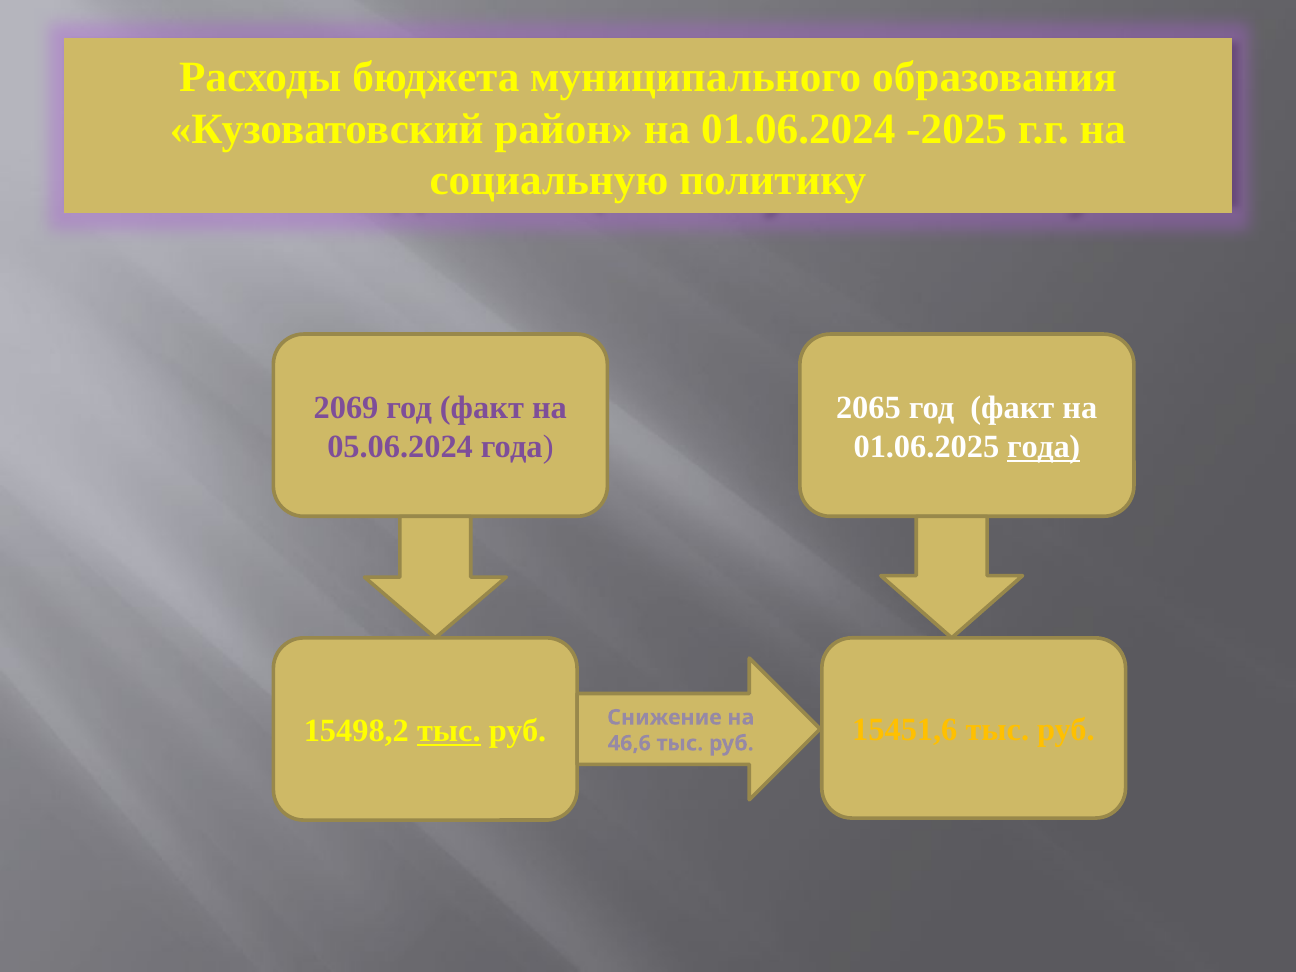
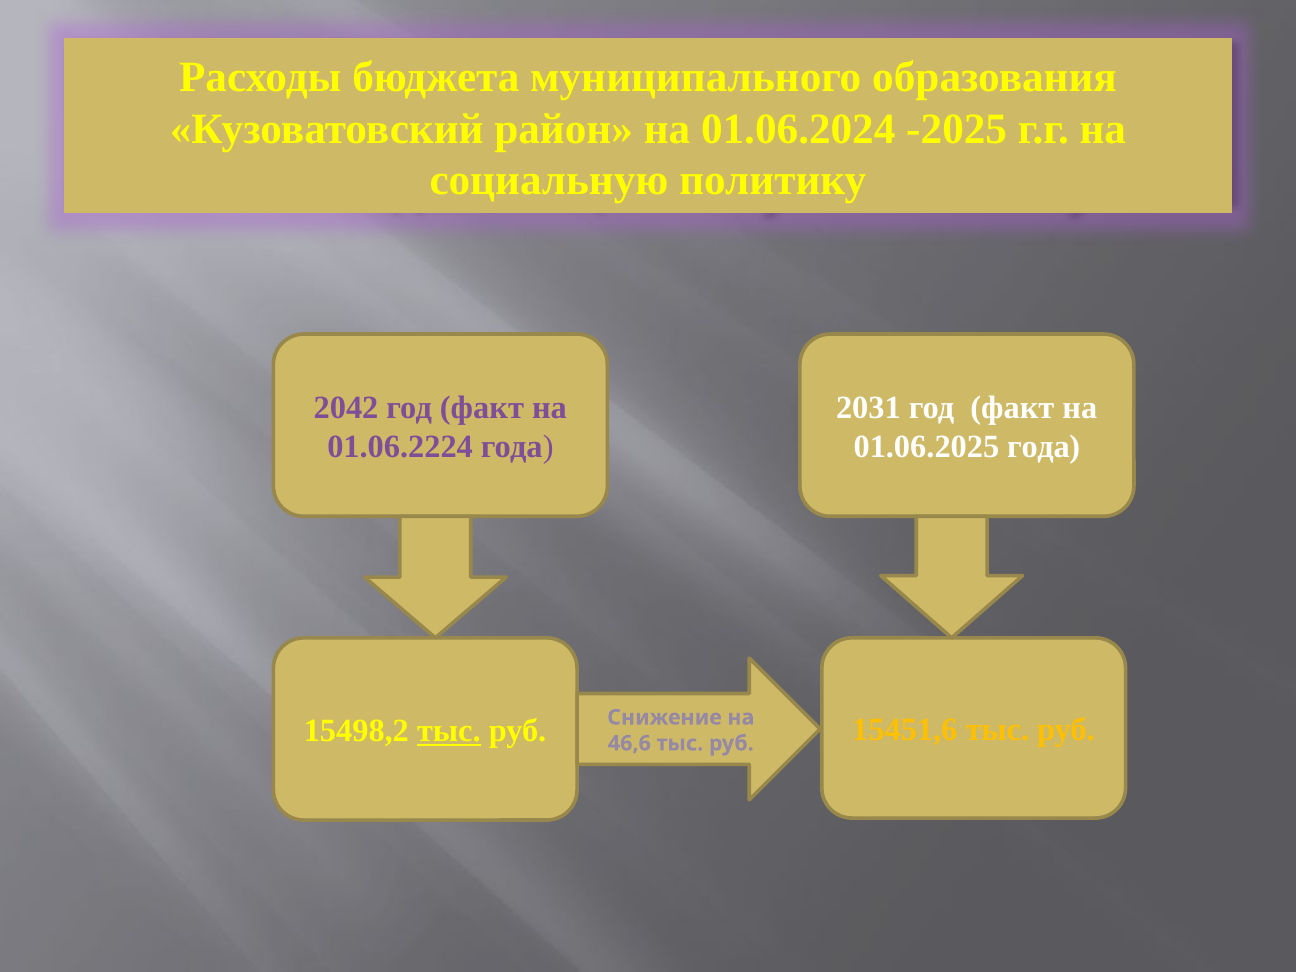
2069: 2069 -> 2042 (346, 408)
2065: 2065 -> 2031 (868, 408)
05.06.2024: 05.06.2024 -> 01.06.2224 (400, 447)
года underline: present -> none (1044, 447)
